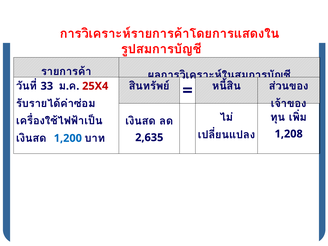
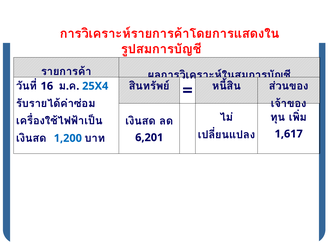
33: 33 -> 16 (47, 86)
25X4 colour: red -> blue (95, 86)
1,208: 1,208 -> 1,617 (289, 134)
2,635: 2,635 -> 6,201 (149, 138)
